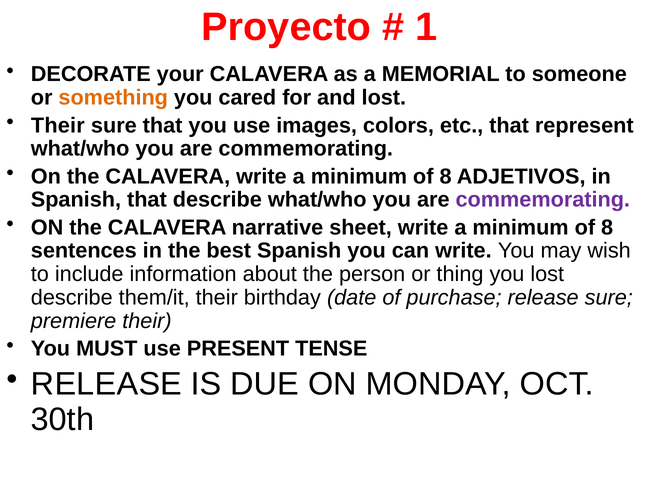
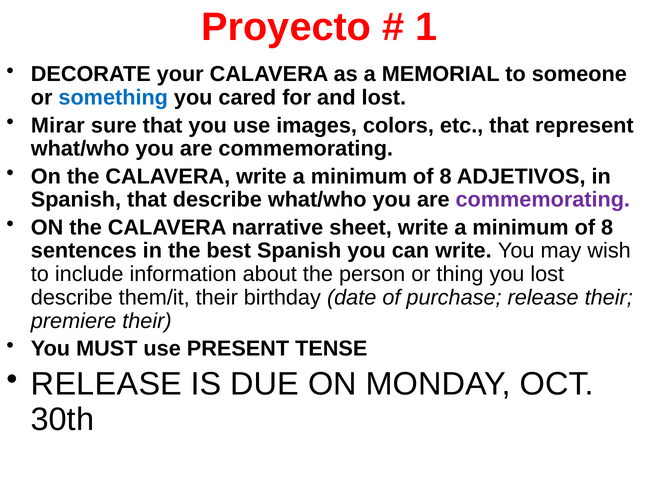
something colour: orange -> blue (113, 98)
Their: Their -> Mirar (58, 126)
release sure: sure -> their (609, 298)
